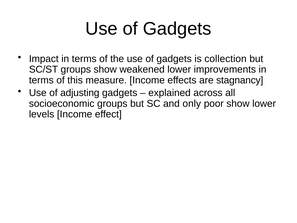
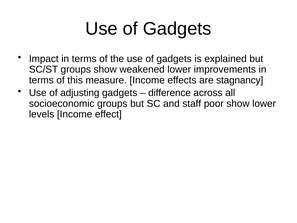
collection: collection -> explained (226, 59)
explained: explained -> difference (170, 93)
only: only -> staff (192, 103)
